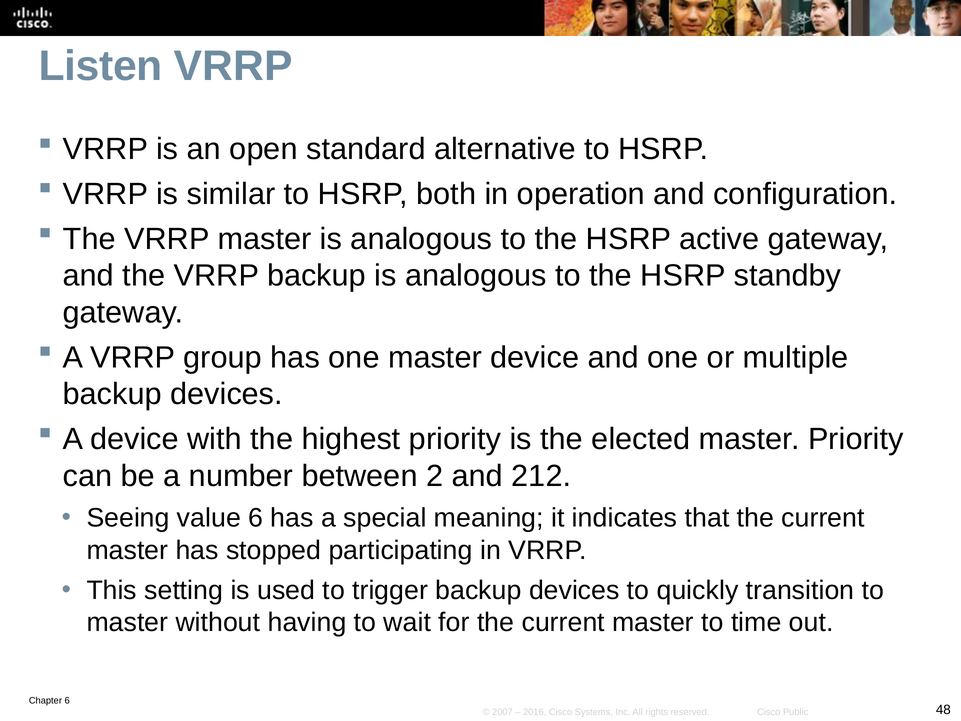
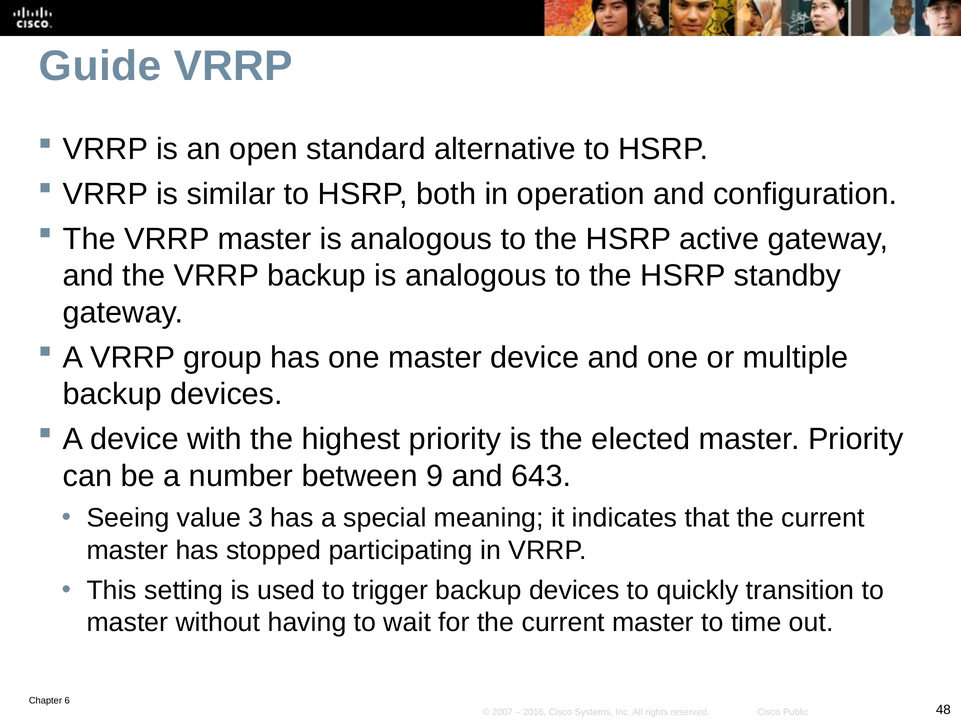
Listen: Listen -> Guide (100, 66)
2: 2 -> 9 (435, 476)
212: 212 -> 643 (541, 476)
value 6: 6 -> 3 (256, 518)
